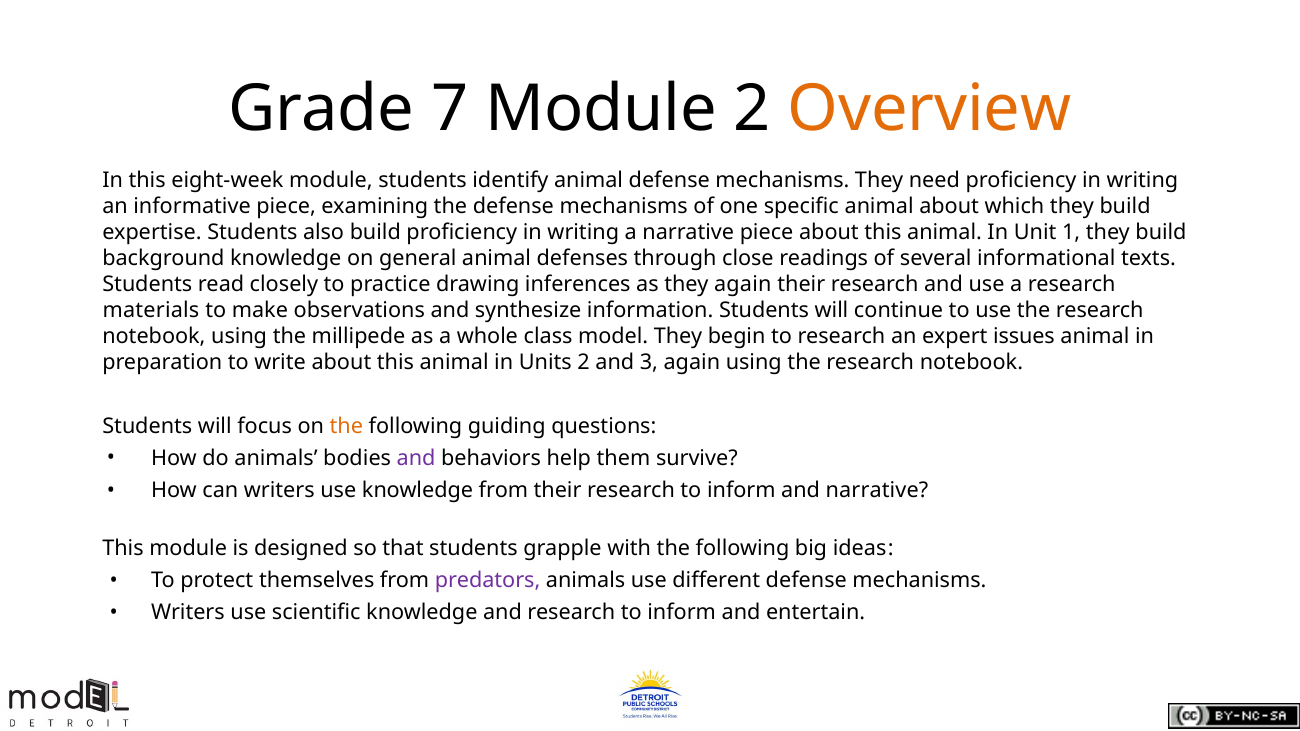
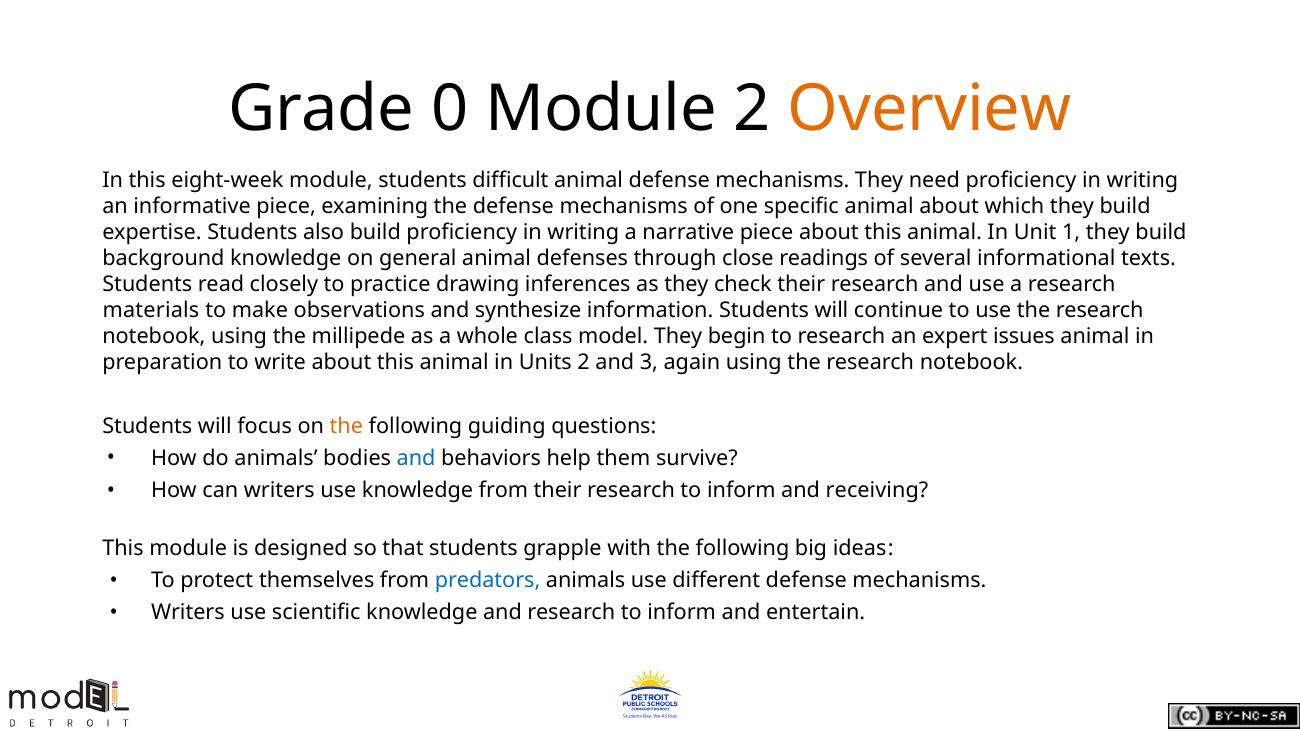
7: 7 -> 0 (450, 109)
identify: identify -> difficult (510, 180)
they again: again -> check (743, 284)
and colour: purple -> blue (416, 458)
and narrative: narrative -> receiving (877, 490)
predators colour: purple -> blue (488, 581)
